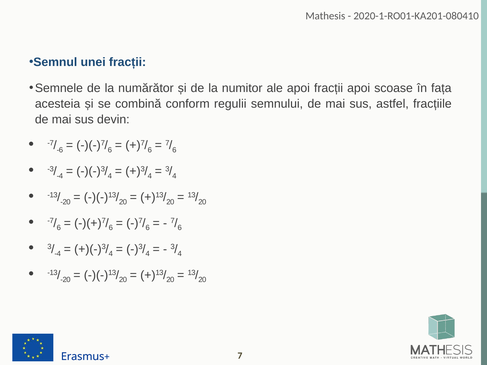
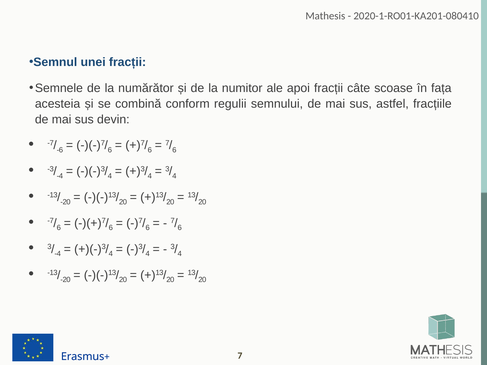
fracții apoi: apoi -> câte (359, 88)
